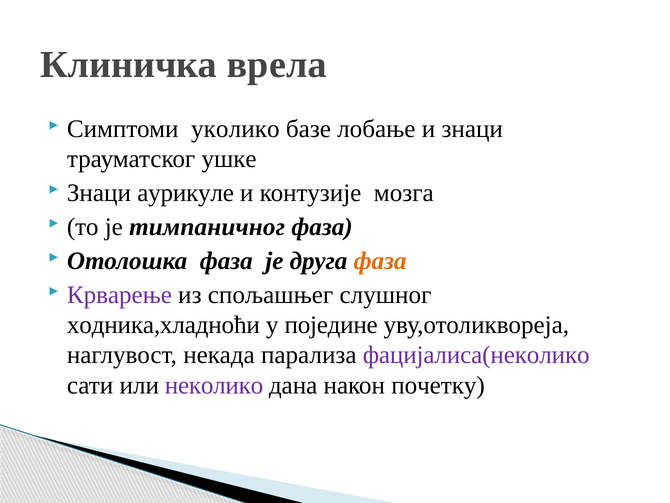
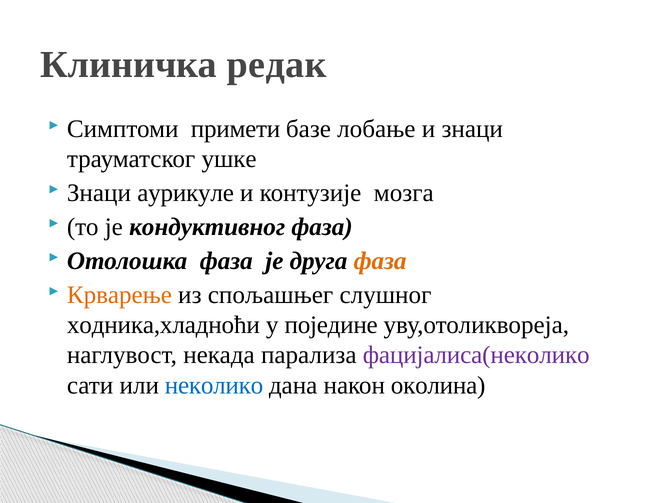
врела: врела -> редак (277, 65)
уколико: уколико -> примети (236, 129)
тимпаничног: тимпаничног -> кондуктивног (207, 227)
Крварење colour: purple -> orange (119, 294)
неколико colour: purple -> blue (214, 385)
почетку: почетку -> околина (438, 385)
